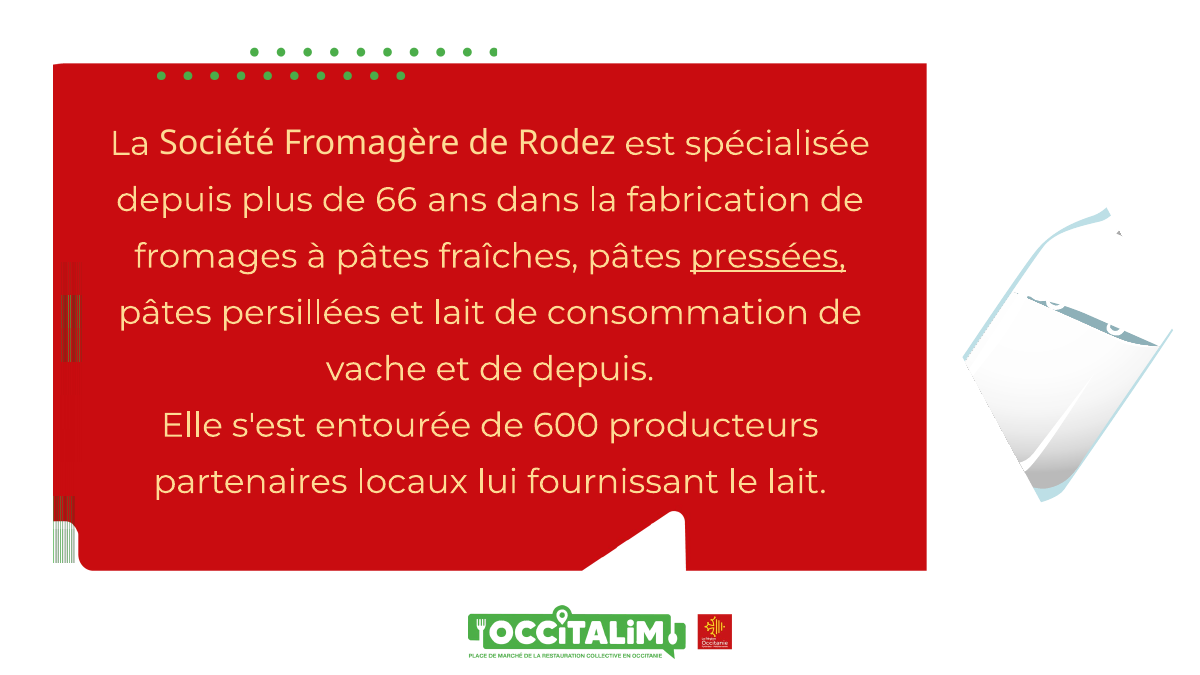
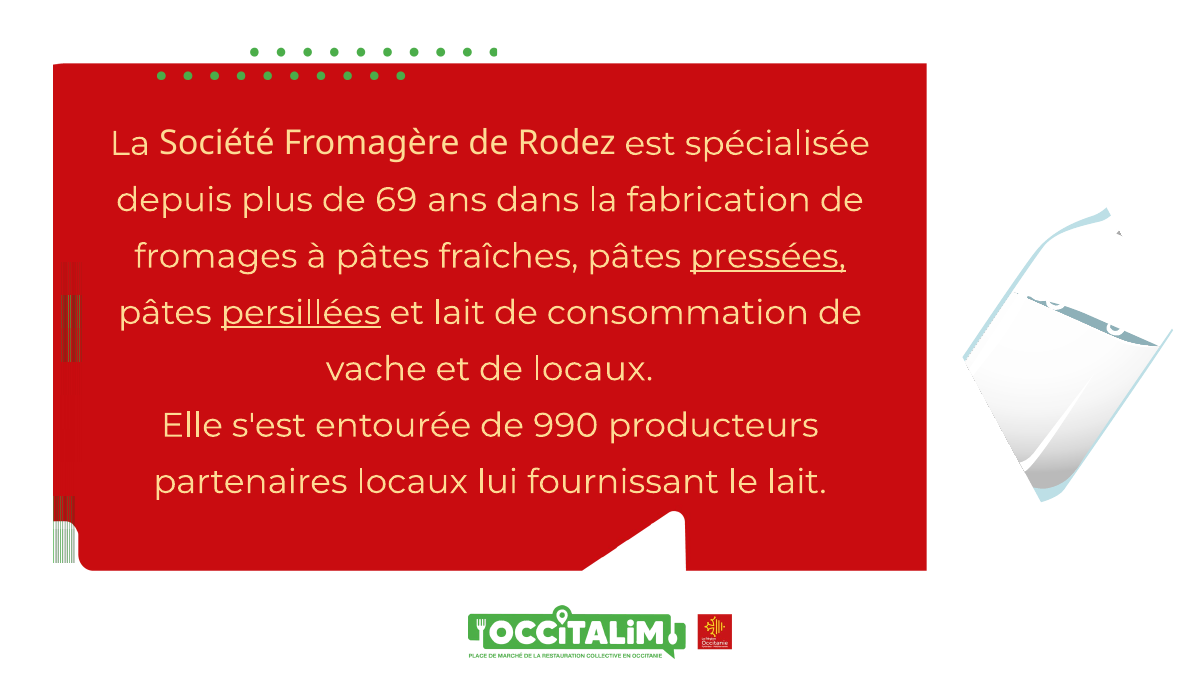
66: 66 -> 69 (396, 200)
persillées underline: none -> present (301, 313)
de depuis: depuis -> locaux (593, 369)
600: 600 -> 990 (566, 425)
